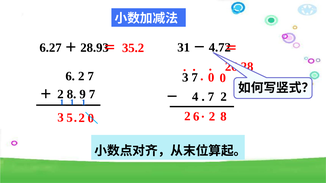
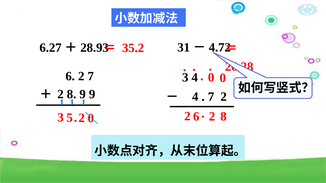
3 7: 7 -> 4 (195, 78)
9 7: 7 -> 9 (92, 94)
